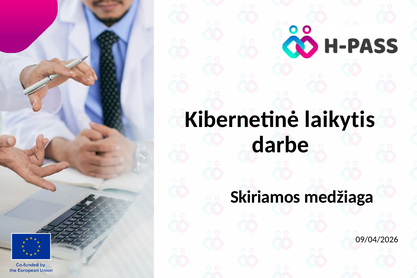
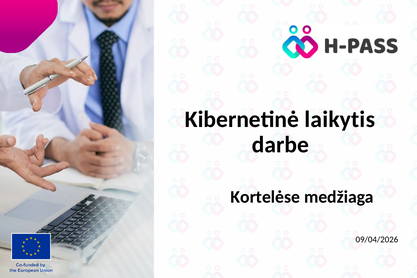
Skiriamos: Skiriamos -> Kortelėse (265, 197)
